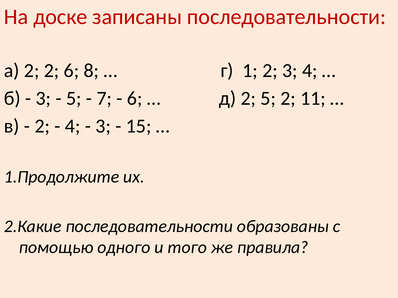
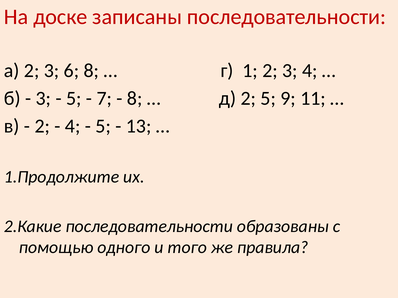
а 2 2: 2 -> 3 (52, 71)
6: 6 -> 8 (135, 98)
5 2: 2 -> 9 (288, 98)
3: 3 -> 5 (103, 126)
15: 15 -> 13 (139, 126)
